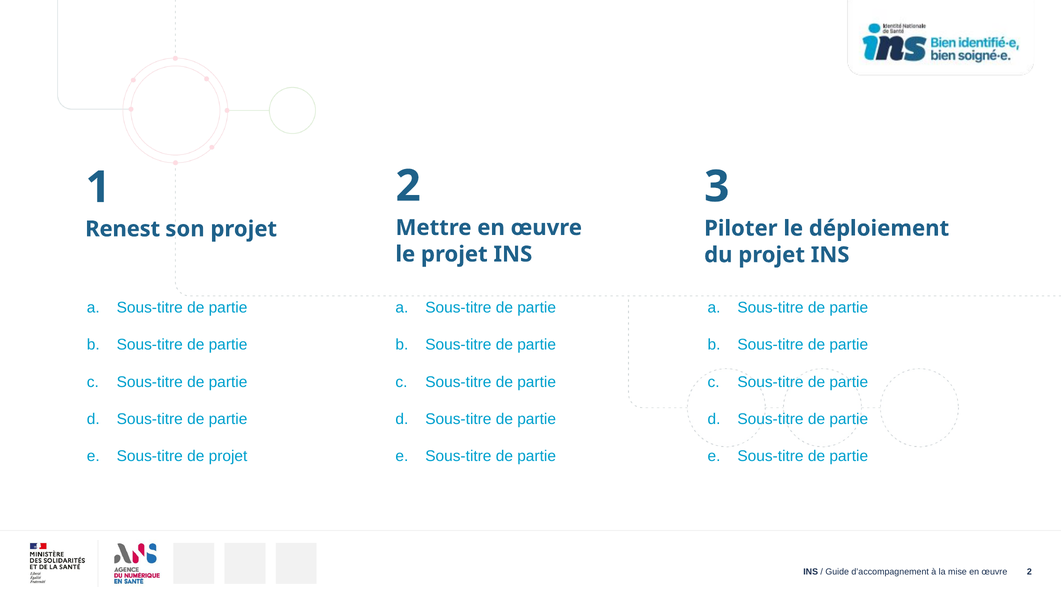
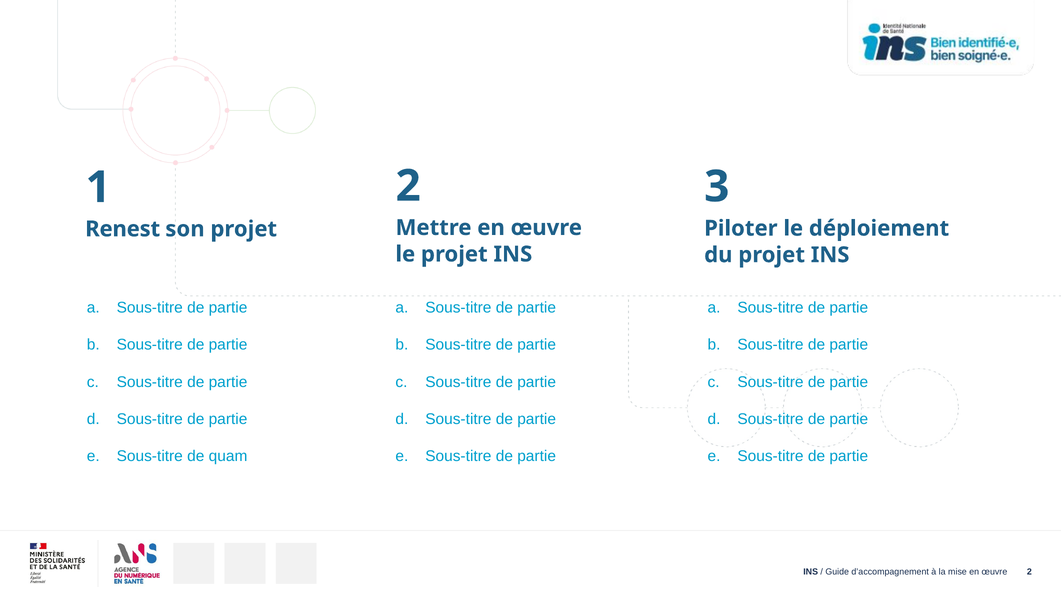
de projet: projet -> quam (228, 456)
